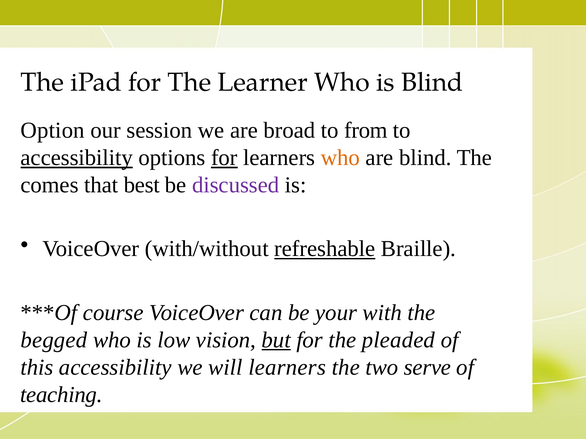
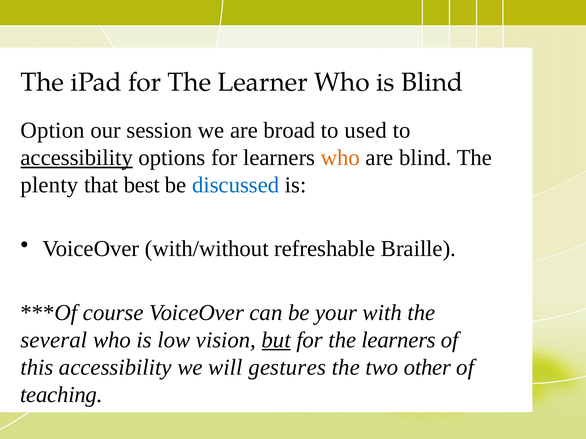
from: from -> used (366, 131)
for underline: present -> none (224, 158)
comes: comes -> plenty (49, 185)
discussed colour: purple -> blue (236, 185)
refreshable underline: present -> none (325, 249)
begged: begged -> several (54, 340)
the pleaded: pleaded -> learners (399, 340)
will learners: learners -> gestures (287, 368)
serve: serve -> other (427, 368)
